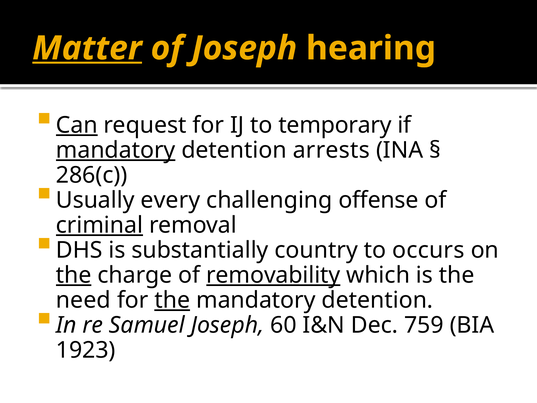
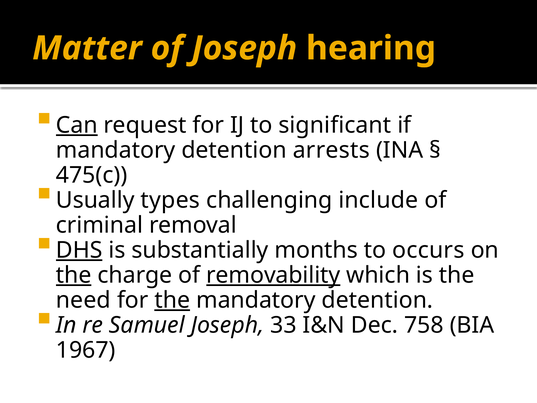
Matter underline: present -> none (87, 48)
temporary: temporary -> significant (335, 125)
mandatory underline: present -> none (116, 150)
286(c: 286(c -> 475(c (92, 175)
every: every -> types (170, 200)
offense: offense -> include (378, 200)
criminal underline: present -> none (99, 225)
DHS underline: none -> present (79, 250)
country: country -> months (316, 250)
60: 60 -> 33 (283, 325)
759: 759 -> 758 (424, 325)
1923: 1923 -> 1967 (86, 350)
